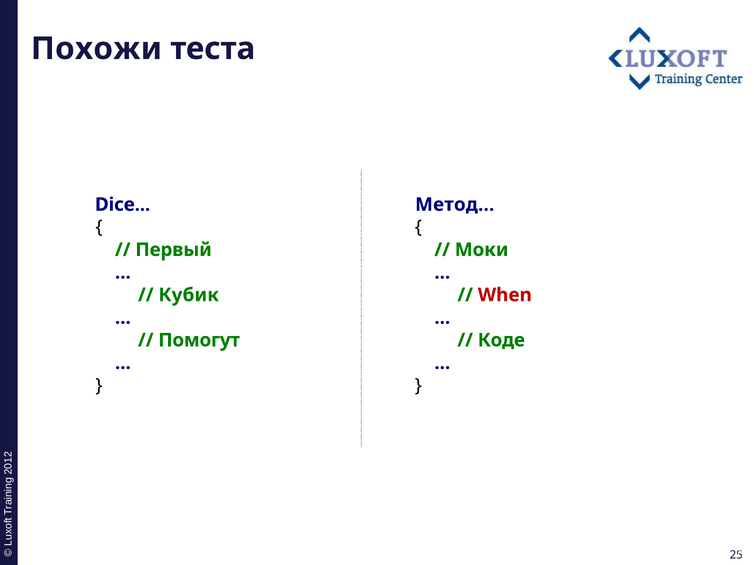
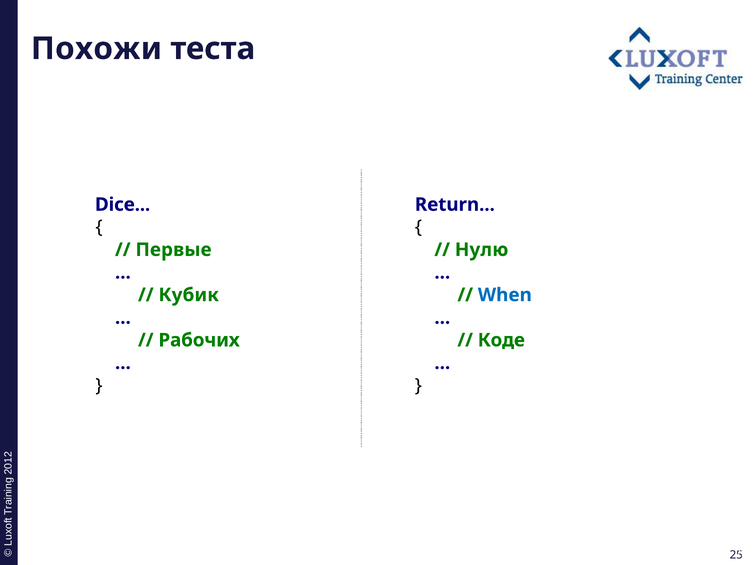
Метод: Метод -> Return (455, 205)
Первый: Первый -> Первые (174, 250)
Моки: Моки -> Нулю (482, 250)
When colour: red -> blue (505, 295)
Помогут: Помогут -> Рабочих (199, 340)
